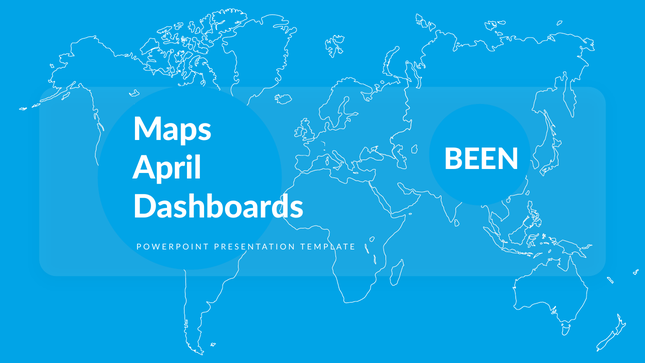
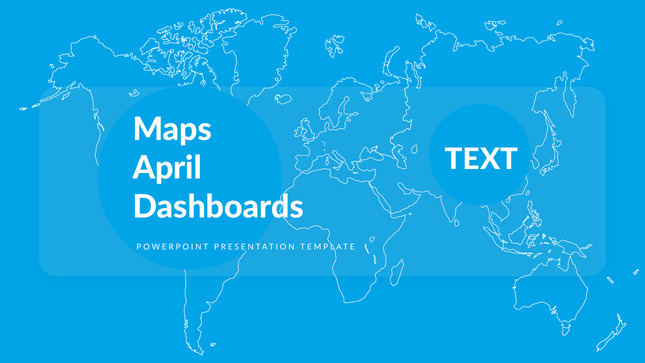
BEEN: BEEN -> TEXT (481, 159)
